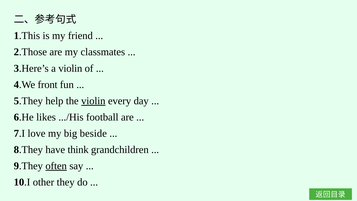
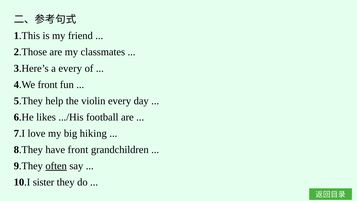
a violin: violin -> every (70, 68)
violin underline: present -> none (93, 101)
beside: beside -> hiking (93, 133)
have think: think -> front (78, 149)
other: other -> sister (44, 182)
